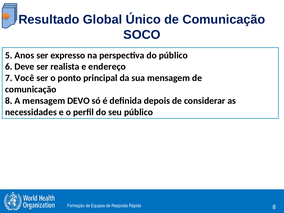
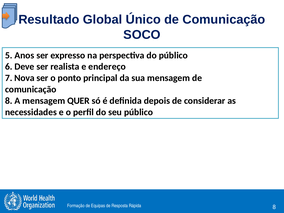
Você: Você -> Nova (24, 78)
DEVO: DEVO -> QUER (78, 101)
